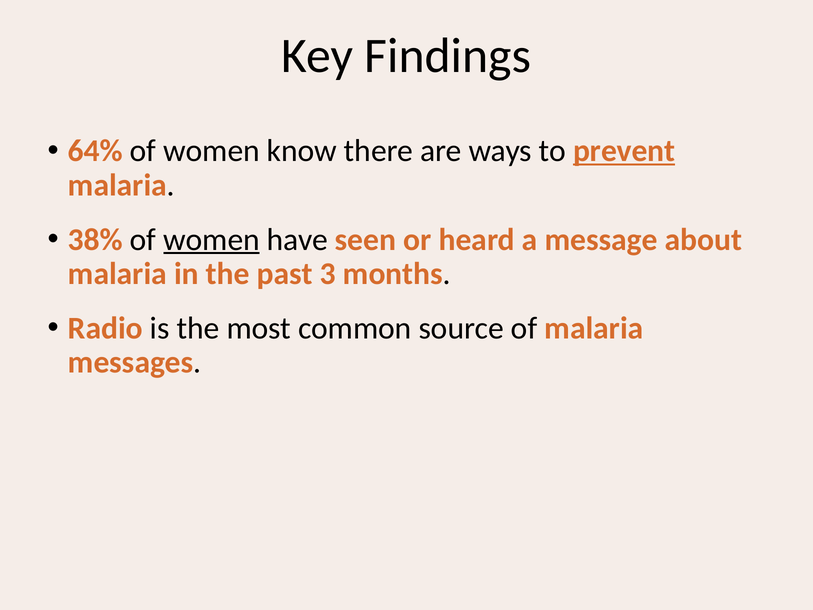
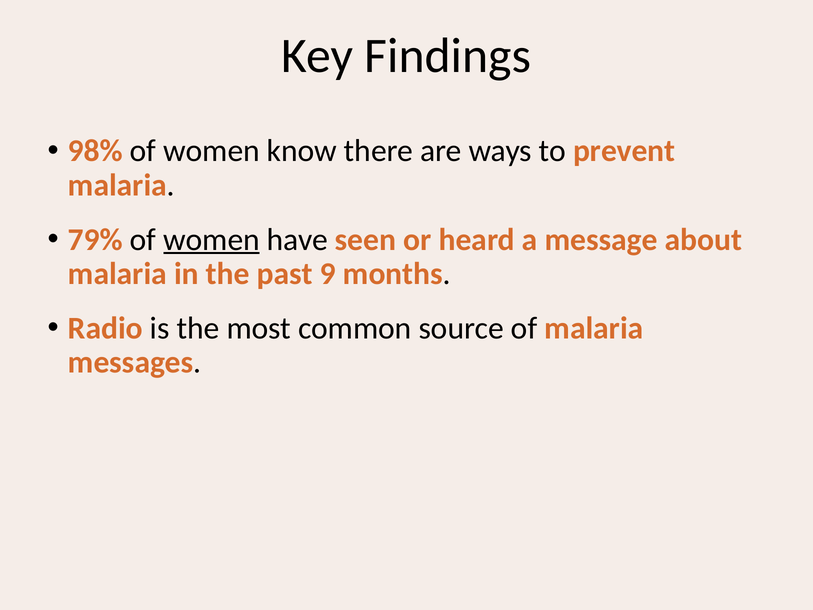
64%: 64% -> 98% (95, 151)
prevent underline: present -> none (624, 151)
38%: 38% -> 79% (95, 239)
3: 3 -> 9 (328, 274)
